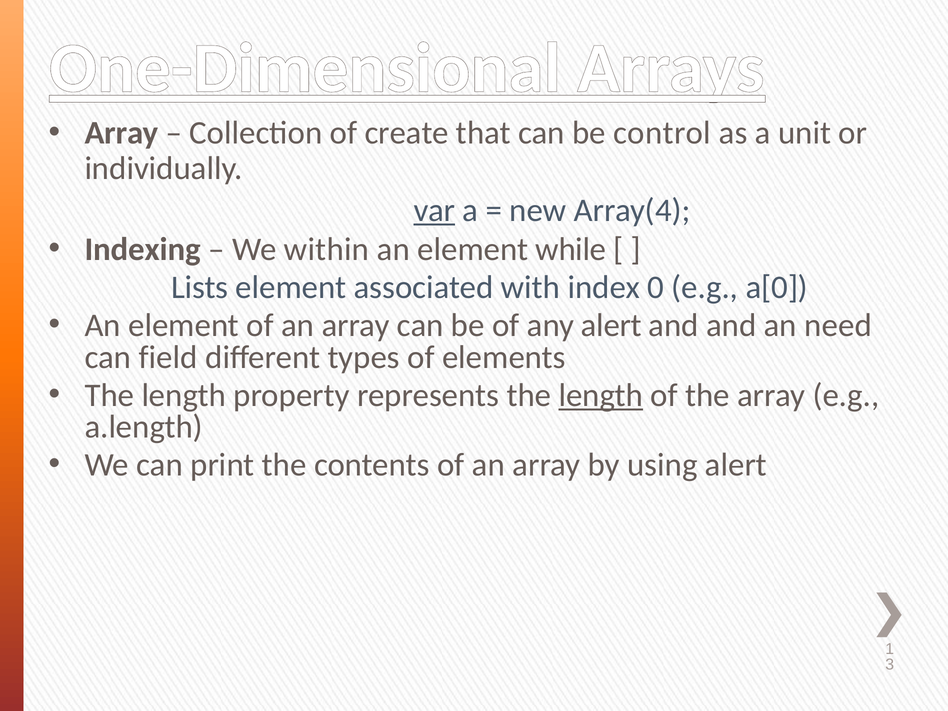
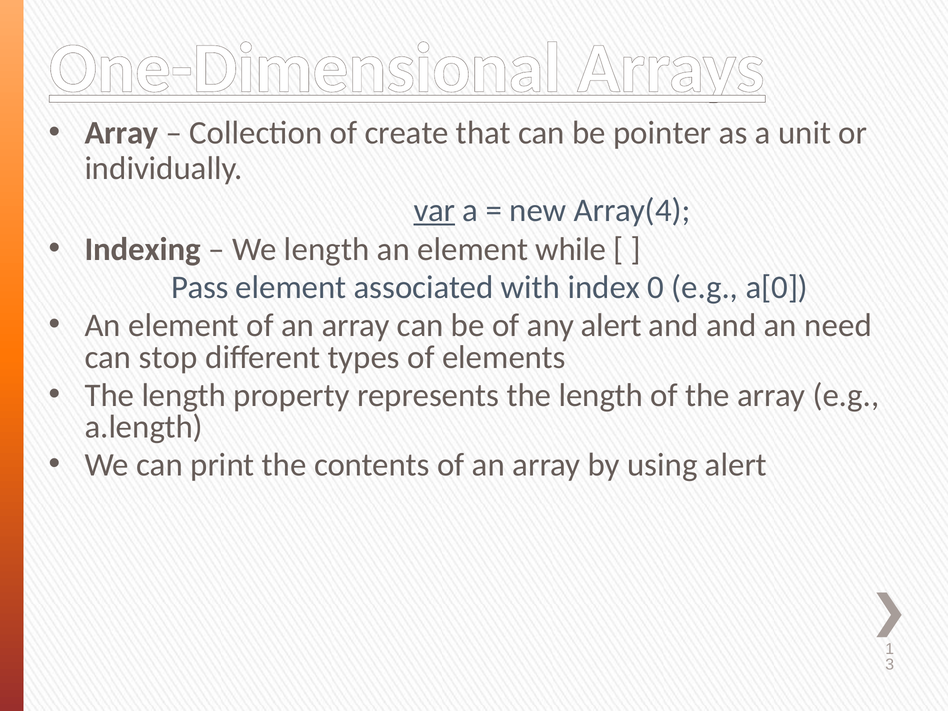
control: control -> pointer (662, 133)
We within: within -> length (327, 249)
Lists: Lists -> Pass (200, 287)
field: field -> stop (168, 357)
length underline: present -> none (601, 395)
